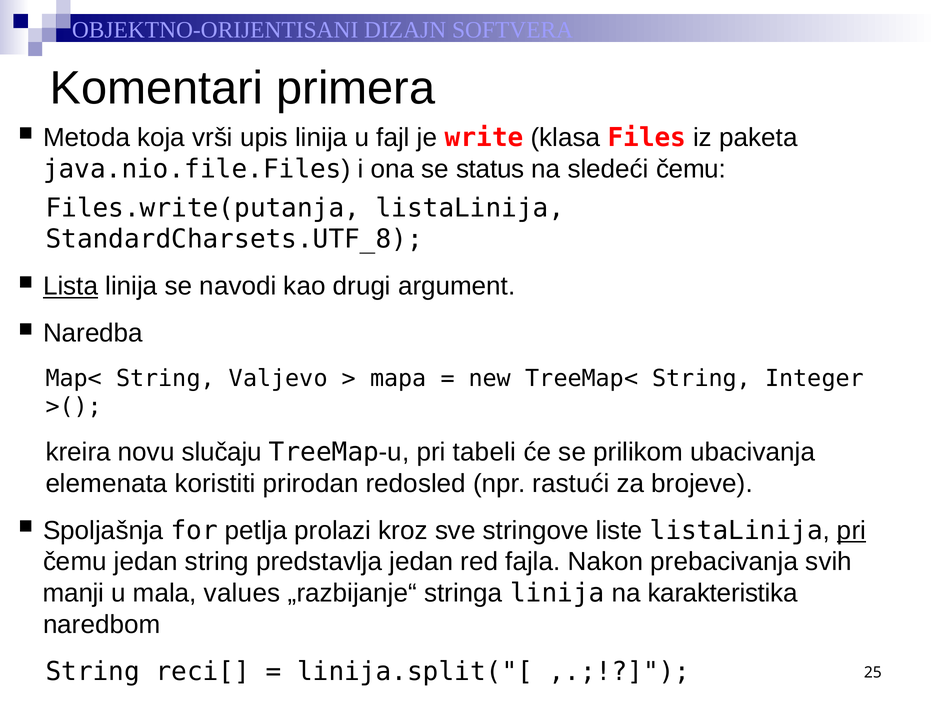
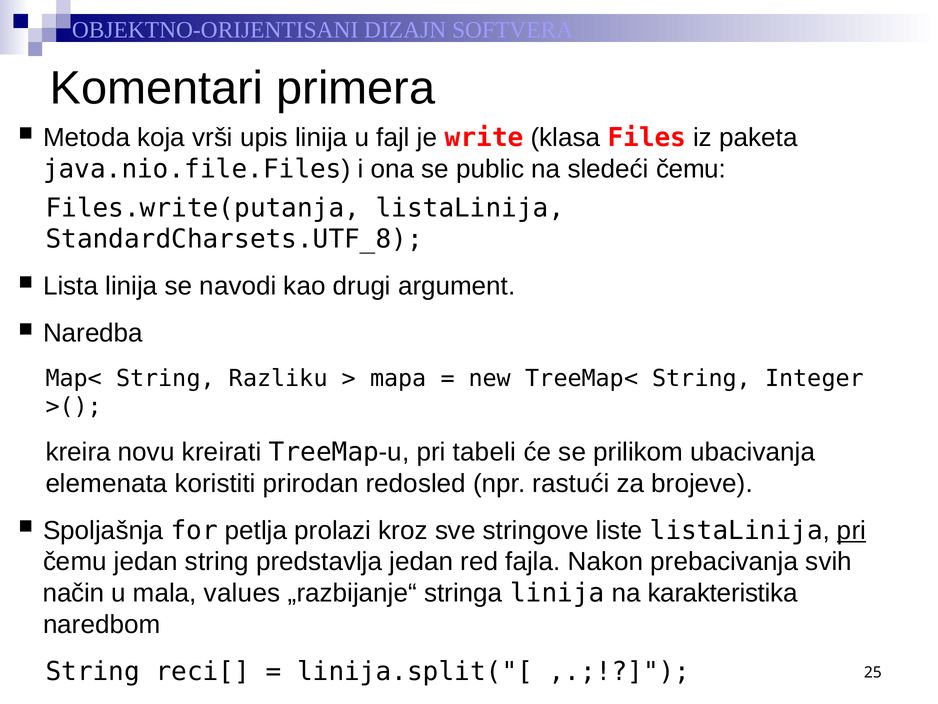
status: status -> public (490, 169)
Lista underline: present -> none (71, 286)
Valjevo: Valjevo -> Razliku (278, 378)
slučaju: slučaju -> kreirati (222, 452)
manji: manji -> način (74, 593)
